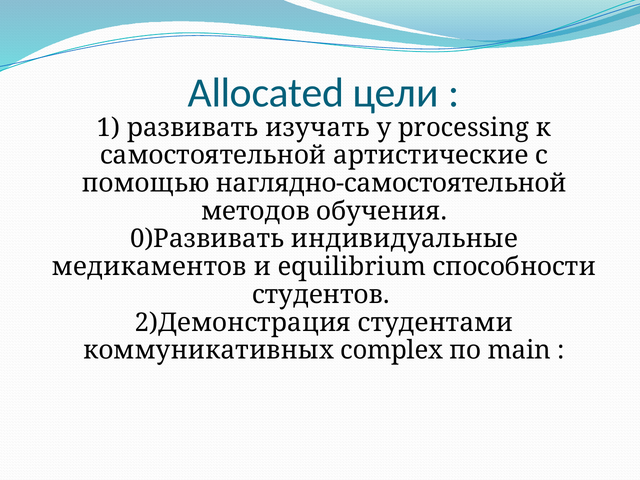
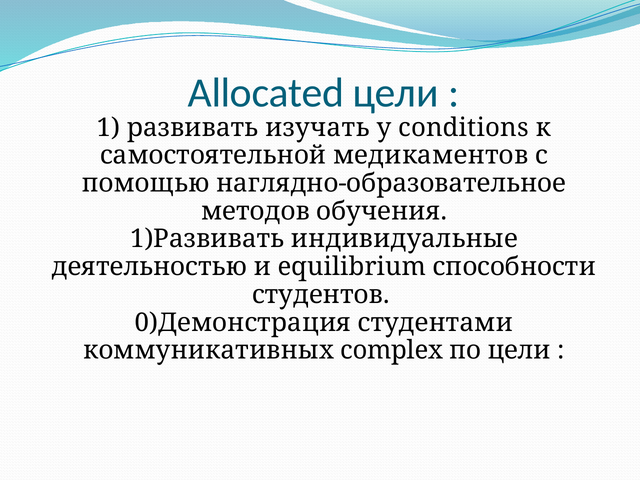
processing: processing -> conditions (463, 128)
артистические: артистические -> медикаментов (431, 155)
наглядно-самостоятельной: наглядно-самостоятельной -> наглядно-образовательное (391, 183)
0)Развивать: 0)Развивать -> 1)Развивать (207, 239)
медикаментов: медикаментов -> деятельностью (149, 267)
2)Демонстрация: 2)Демонстрация -> 0)Демонстрация (243, 323)
по main: main -> цели (519, 350)
